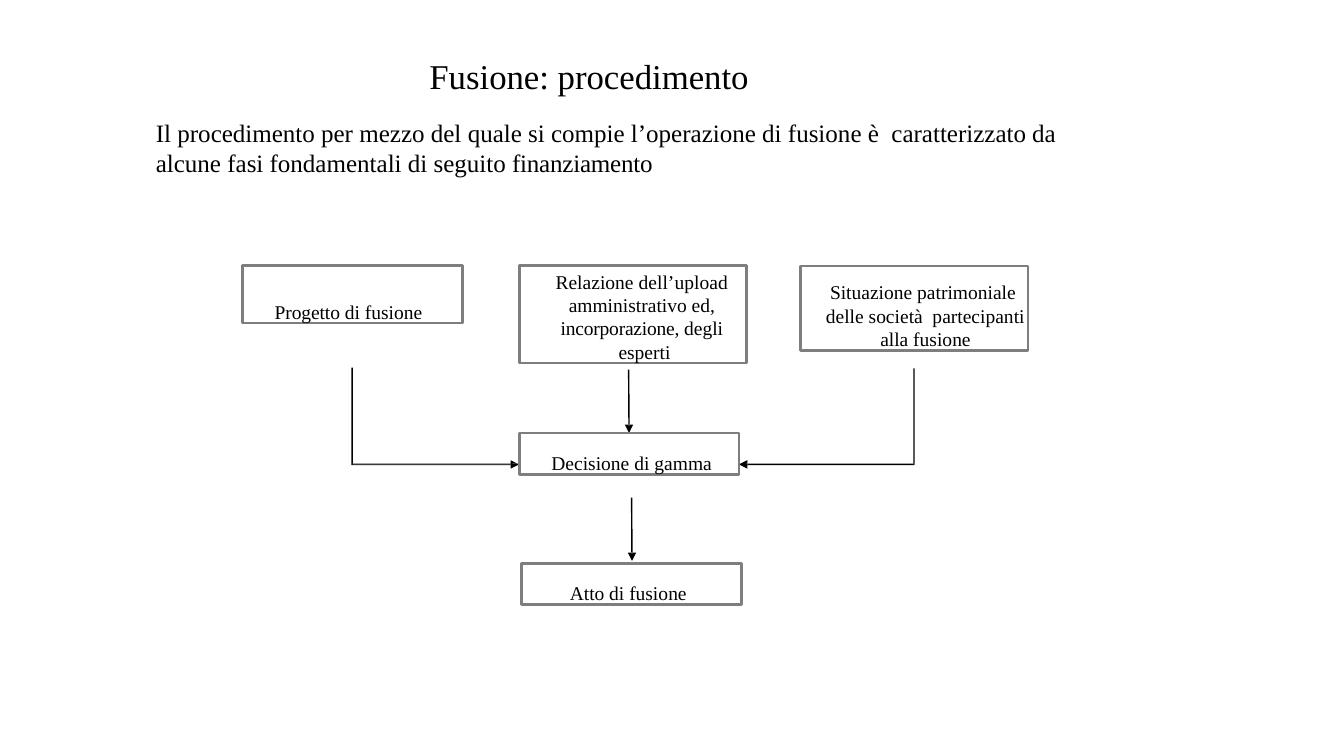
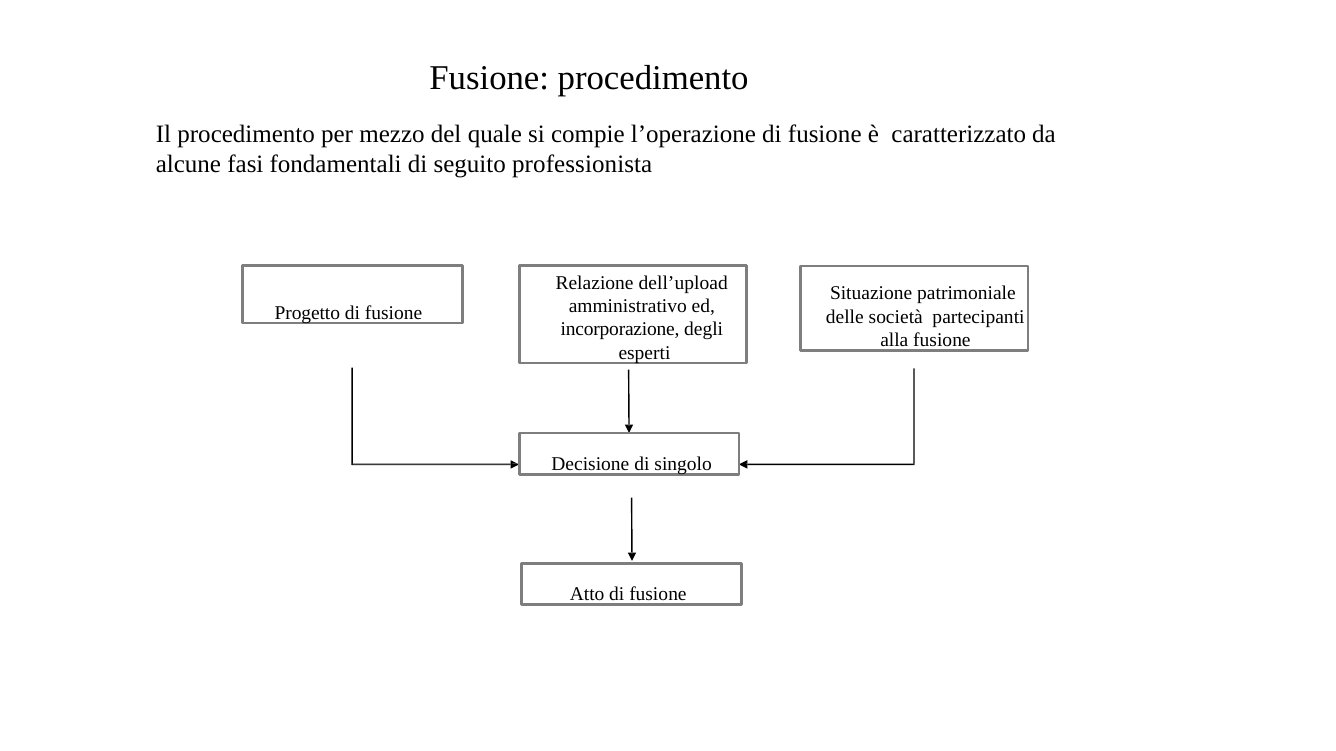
finanziamento: finanziamento -> professionista (582, 164)
gamma: gamma -> singolo (683, 465)
